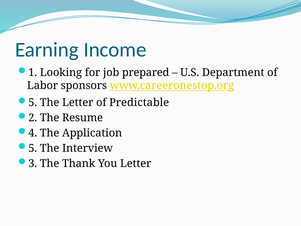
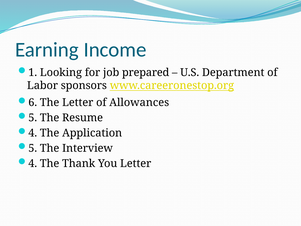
5: 5 -> 6 (33, 103)
Predictable: Predictable -> Allowances (139, 103)
2: 2 -> 5 (33, 118)
3: 3 -> 4 (33, 163)
